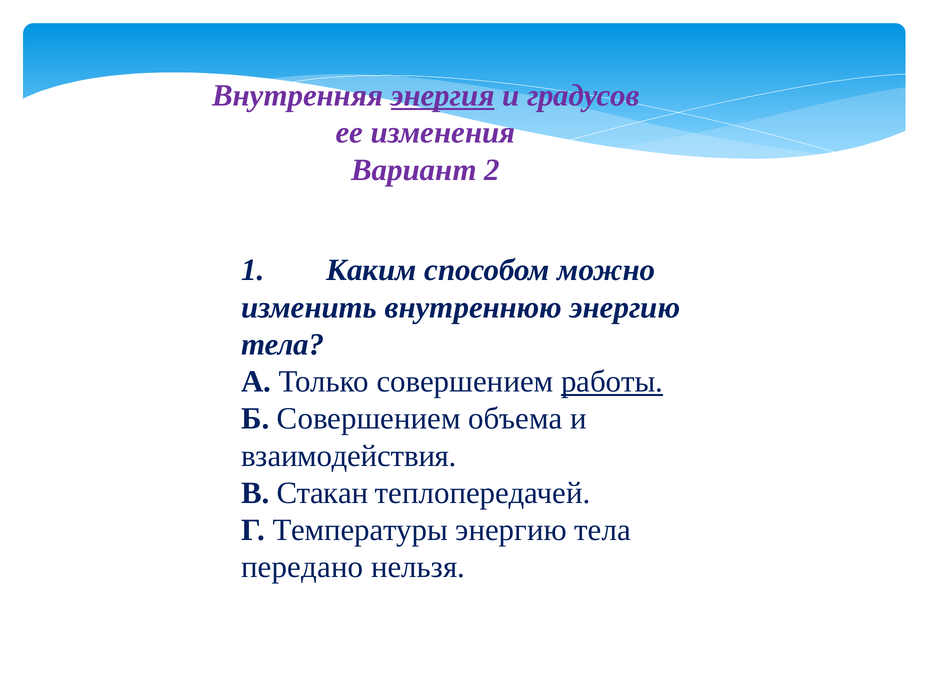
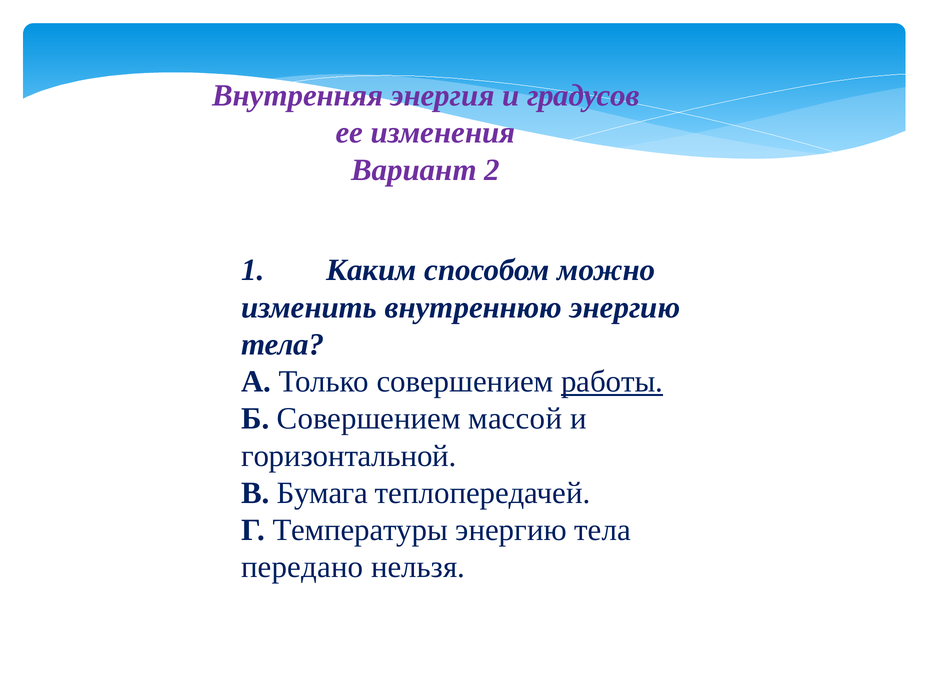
энергия underline: present -> none (443, 96)
объема: объема -> массой (515, 419)
взаимодействия: взаимодействия -> горизонтальной (349, 456)
Стакан: Стакан -> Бумага (322, 493)
